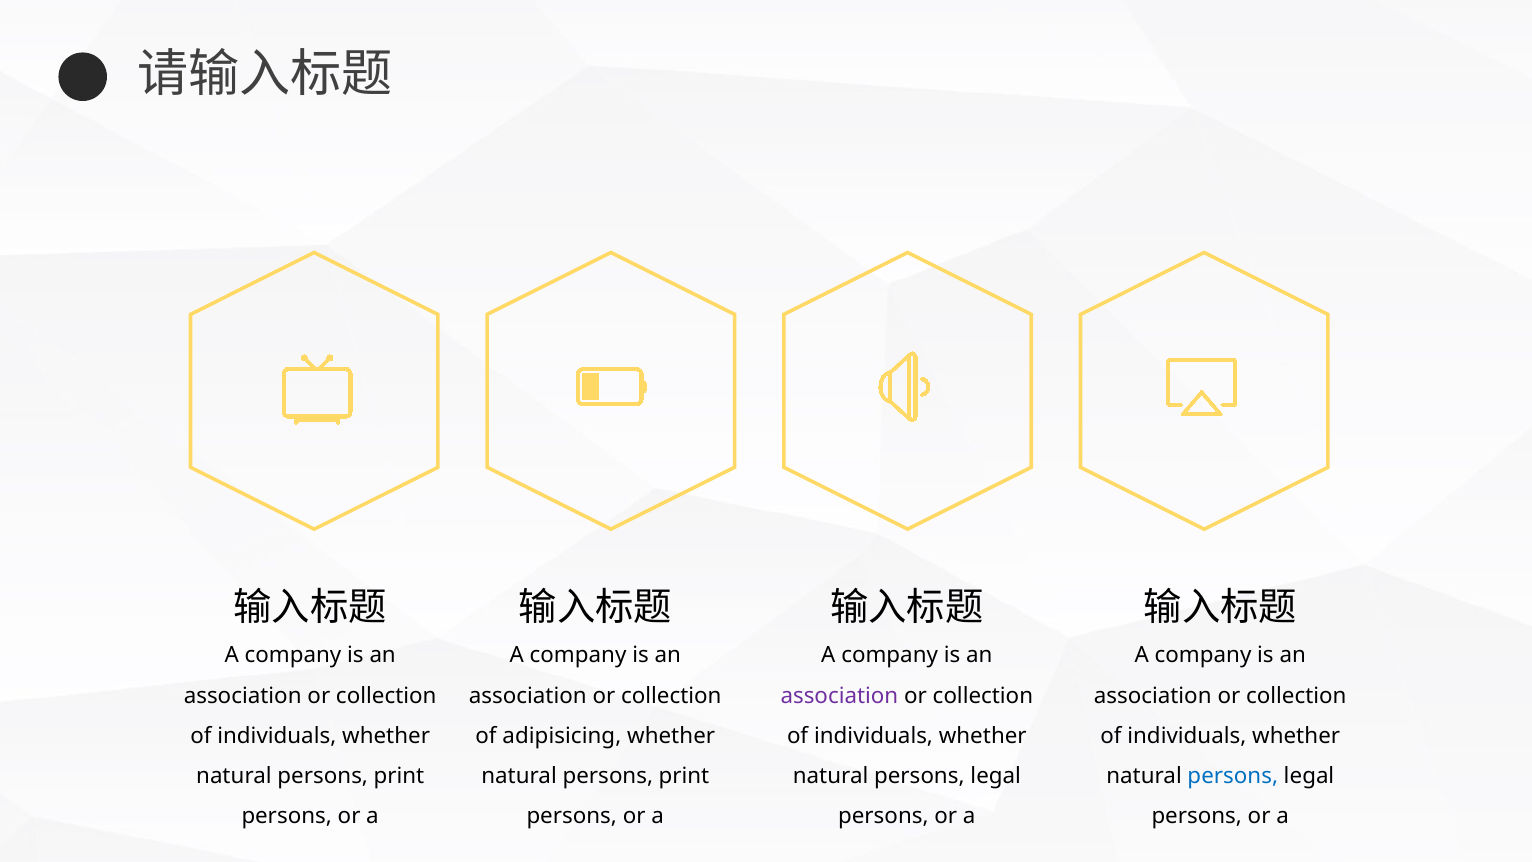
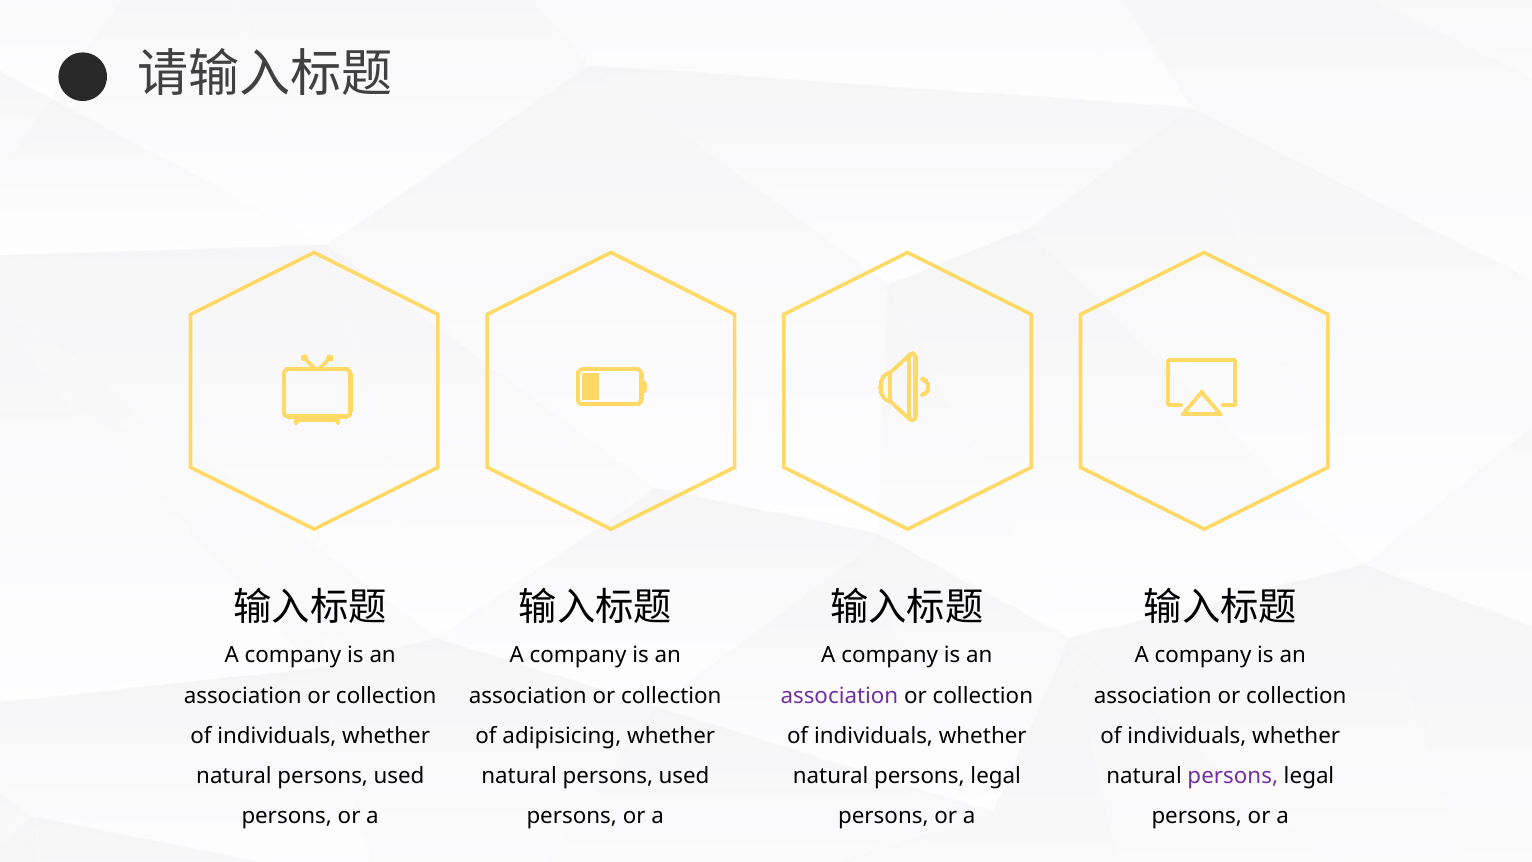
print: print -> used (399, 776)
print: print -> used (684, 776)
persons colour: blue -> purple (1233, 776)
